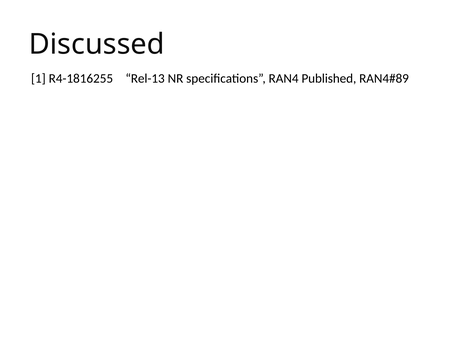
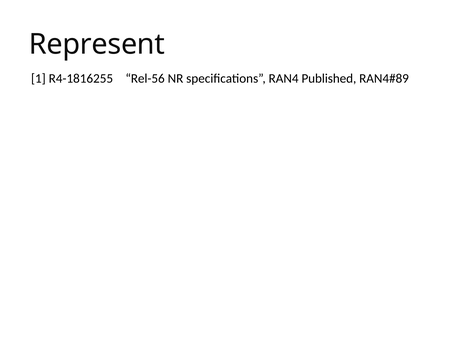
Discussed: Discussed -> Represent (97, 44)
Rel-13: Rel-13 -> Rel-56 (145, 79)
